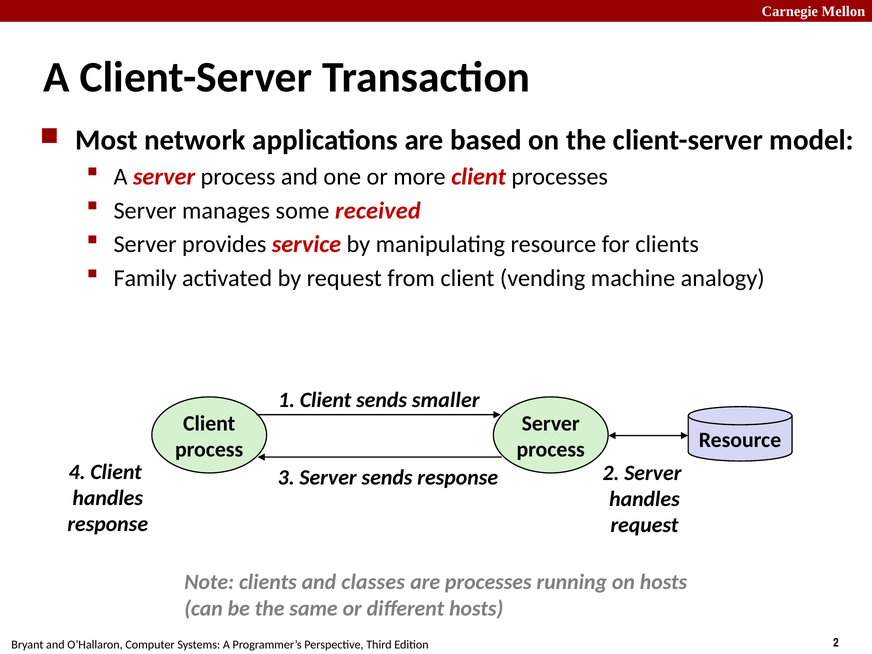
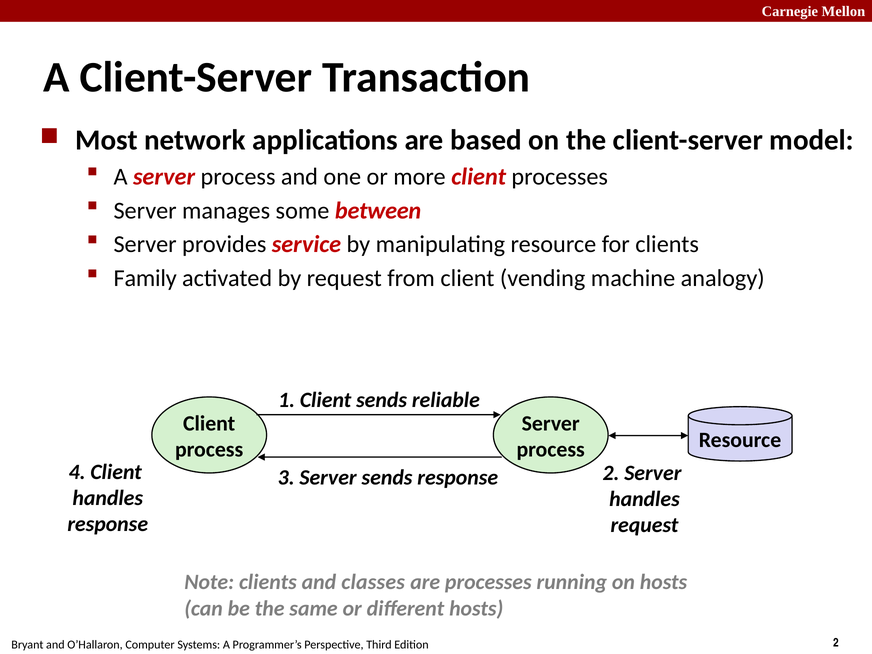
received: received -> between (378, 211)
smaller: smaller -> reliable (446, 400)
